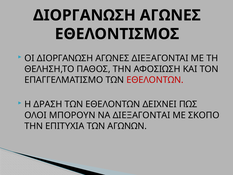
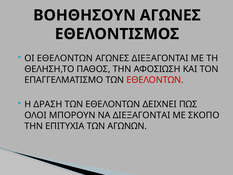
ΔΙΟΡΓΑΝΩΣΗ: ΔΙΟΡΓΑΝΩΣΗ -> ΒΟΗΘΗΣΟΥΝ (84, 15)
ΟΙ ΔΙΟΡΓΑΝΩΣΗ: ΔΙΟΡΓΑΝΩΣΗ -> ΕΘΕΛΟΝΤΩΝ (65, 58)
